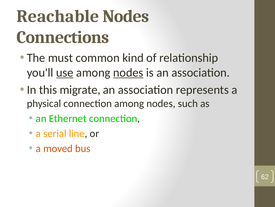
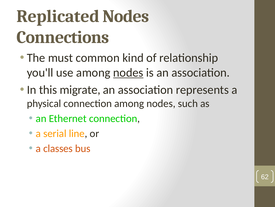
Reachable: Reachable -> Replicated (58, 16)
use underline: present -> none (65, 72)
moved: moved -> classes (58, 148)
